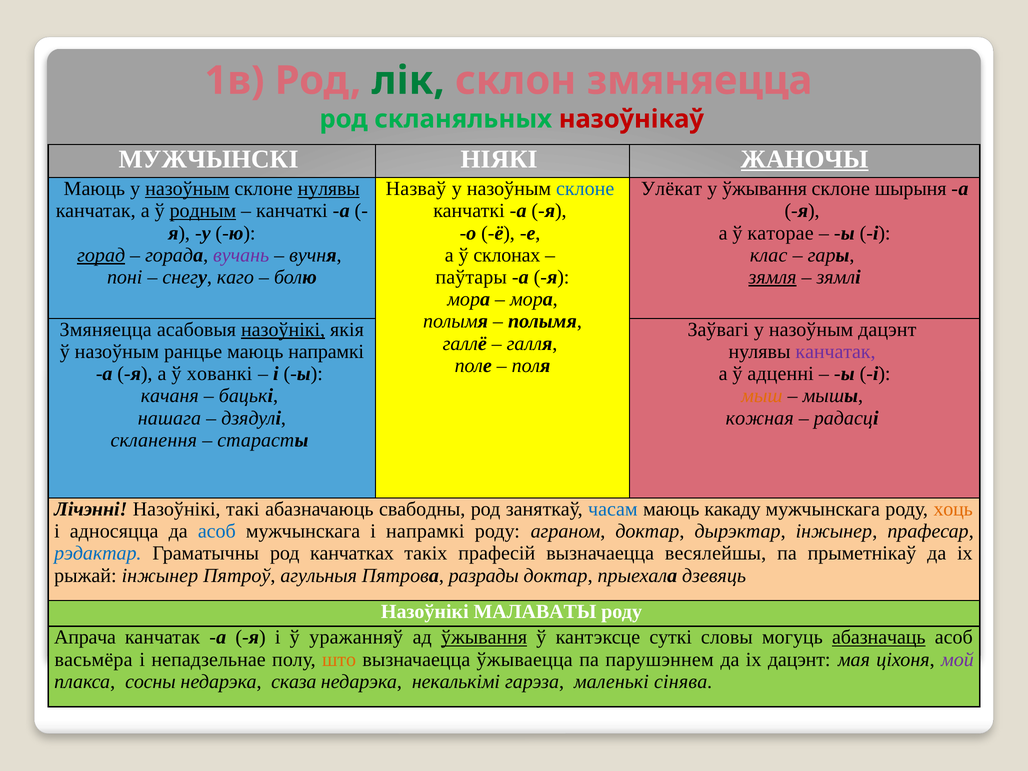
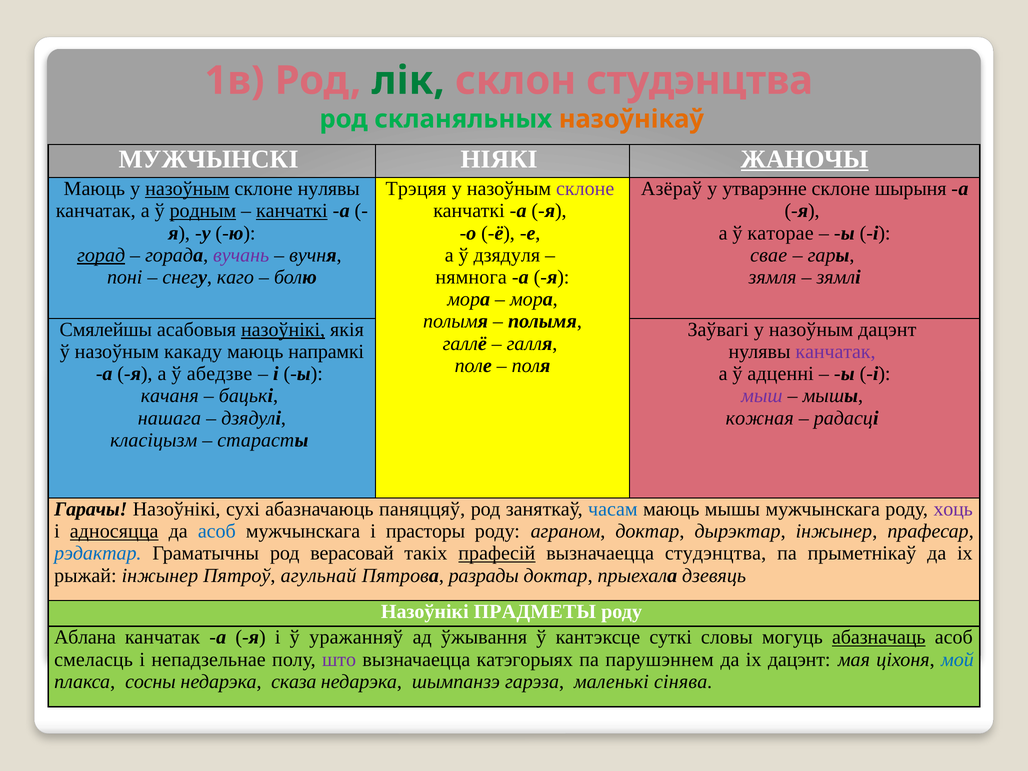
склон змяняецца: змяняецца -> студэнцтва (700, 81)
назоўнікаў colour: red -> orange (631, 119)
нулявы underline: present -> none (329, 189)
Назваў: Назваў -> Трэцяя (416, 189)
склоне colour: blue -> purple (585, 189)
Улёкат: Улёкат -> Азёраў (671, 189)
у ўжывання: ўжывання -> утварэнне (765, 189)
канчаткі underline: none -> present (292, 211)
склонах: склонах -> дзядуля (507, 255)
клас: клас -> свае (769, 255)
паўтары: паўтары -> нямнога (471, 277)
зямля underline: present -> none (773, 277)
Змяняецца: Змяняецца -> Смялейшы (106, 330)
ранцье: ранцье -> какаду (193, 352)
хованкі: хованкі -> абедзве (220, 374)
мыш colour: orange -> purple (762, 396)
скланення: скланення -> класіцызм (154, 440)
Лічэнні: Лічэнні -> Гарачы (91, 509)
такі: такі -> сухі (243, 509)
свабодны: свабодны -> паняццяў (422, 509)
маюць какаду: какаду -> мышы (732, 509)
хоць colour: orange -> purple (953, 509)
адносяцца underline: none -> present (114, 531)
і напрамкі: напрамкі -> прасторы (425, 531)
канчатках: канчатках -> верасовай (352, 553)
прафесій underline: none -> present (497, 553)
вызначаецца весялейшы: весялейшы -> студэнцтва (716, 553)
агульныя: агульныя -> агульнай (319, 575)
МАЛАВАТЫ: МАЛАВАТЫ -> ПРАДМЕТЫ (535, 612)
Апрача: Апрача -> Аблана (85, 637)
ўжывання underline: present -> none (484, 637)
васьмёра: васьмёра -> смеласць (94, 659)
што colour: orange -> purple (339, 659)
ўжываецца: ўжываецца -> катэгорыях (525, 659)
мой colour: purple -> blue (957, 659)
некалькімі: некалькімі -> шымпанзэ (456, 682)
